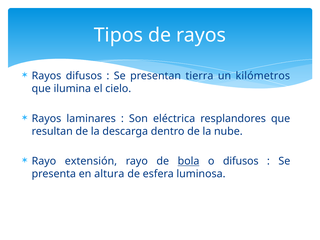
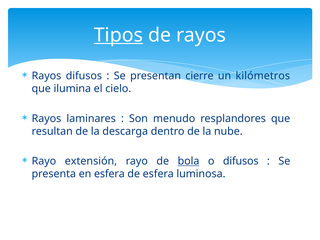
Tipos underline: none -> present (118, 35)
tierra: tierra -> cierre (200, 76)
eléctrica: eléctrica -> menudo (174, 118)
en altura: altura -> esfera (109, 174)
